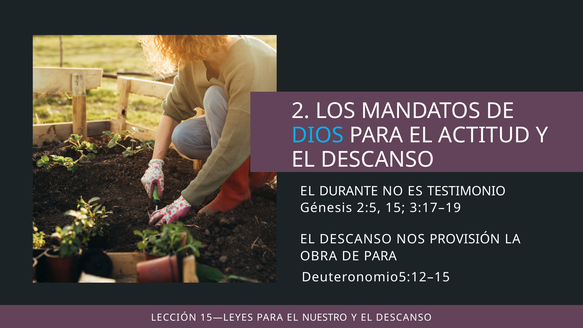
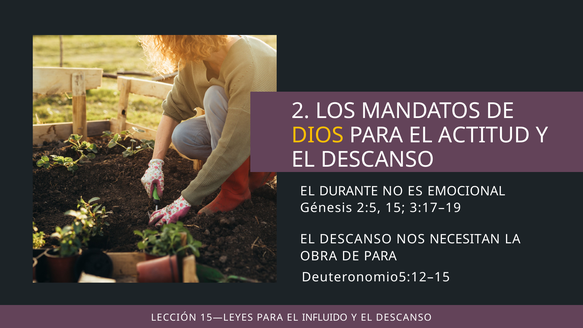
DIOS colour: light blue -> yellow (318, 135)
TESTIMONIO: TESTIMONIO -> EMOCIONAL (466, 191)
PROVISIÓN: PROVISIÓN -> NECESITAN (465, 239)
NUESTRO: NUESTRO -> INFLUIDO (325, 318)
